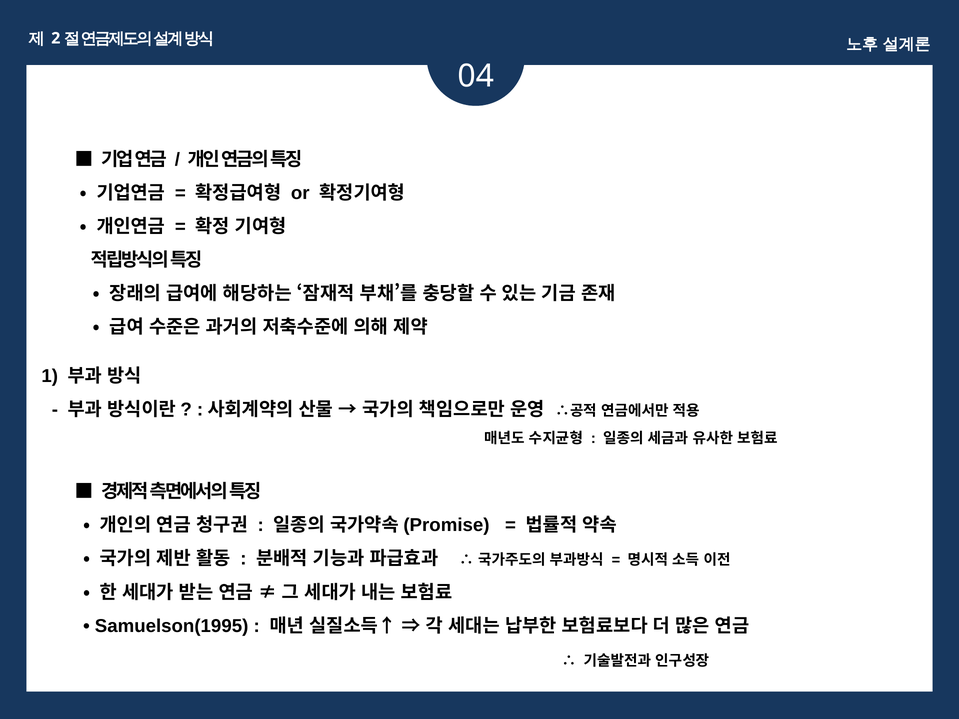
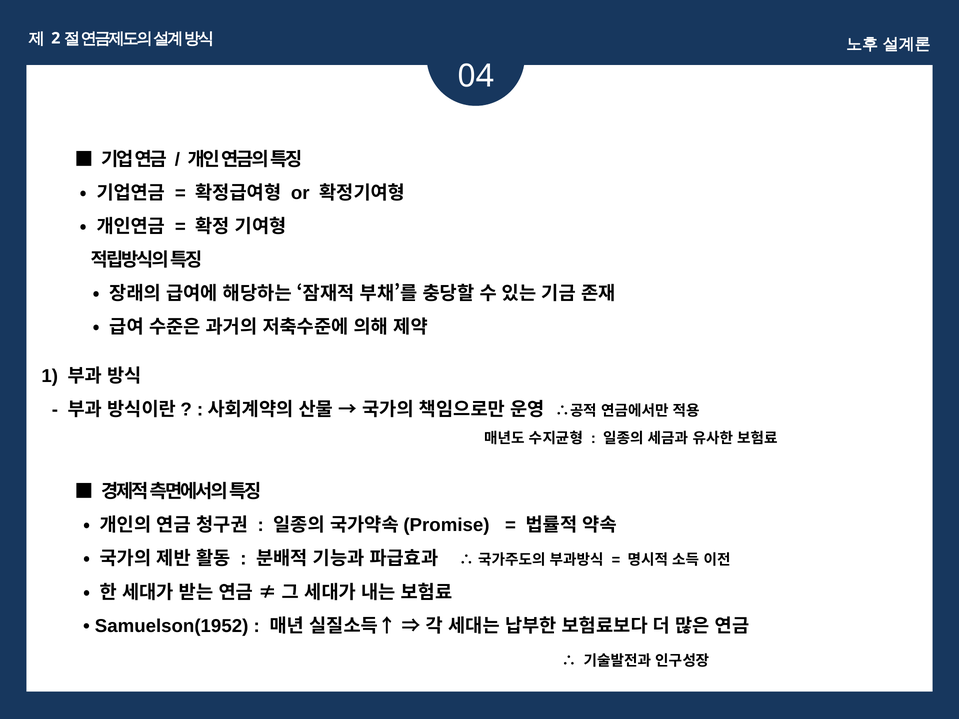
Samuelson(1995: Samuelson(1995 -> Samuelson(1952 (172, 626)
